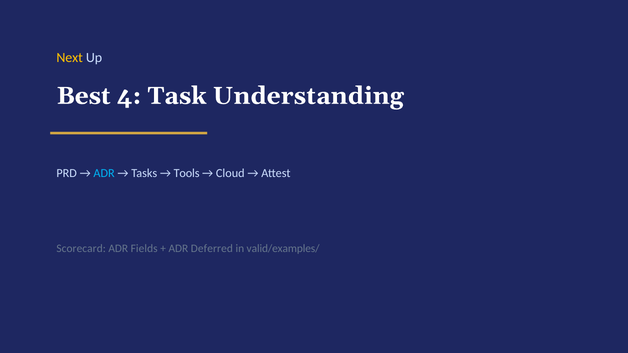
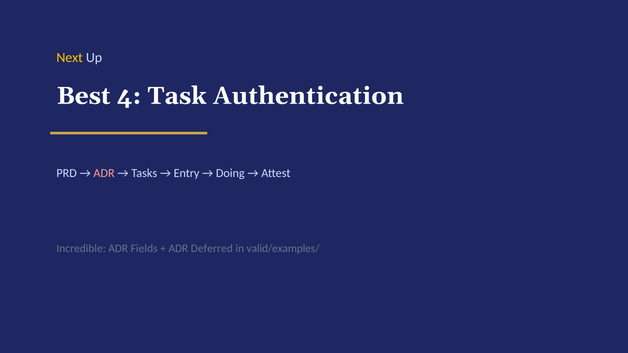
Understanding: Understanding -> Authentication (308, 96)
ADR colour: light blue -> pink (104, 174)
Tools: Tools -> Entry (187, 174)
Cloud: Cloud -> Doing (230, 174)
Scorecard: Scorecard -> Incredible (81, 249)
